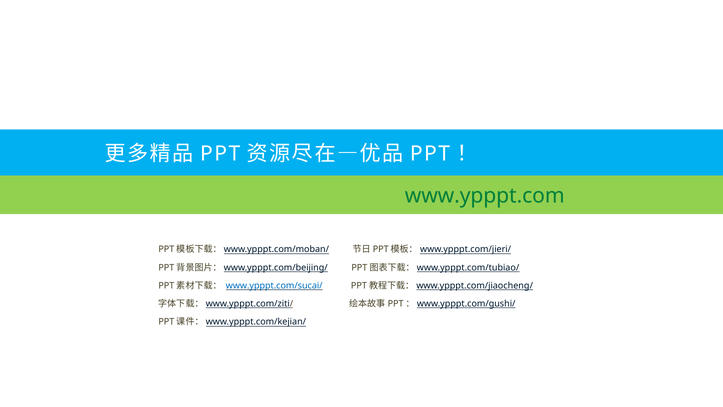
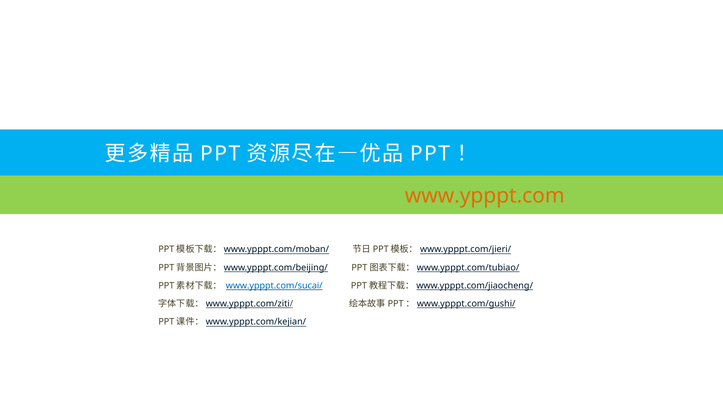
www.ypppt.com colour: green -> orange (485, 196)
